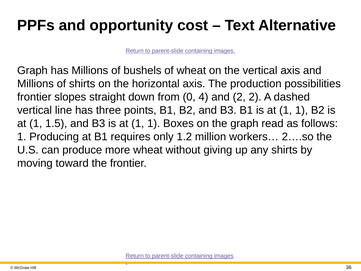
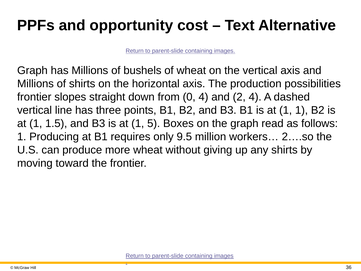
2 2: 2 -> 4 (255, 97)
1: 1 -> 5 (154, 123)
1.2: 1.2 -> 9.5 (184, 137)
